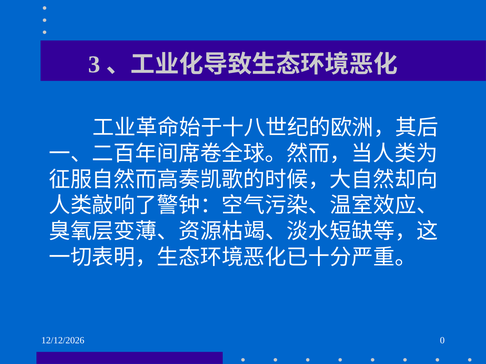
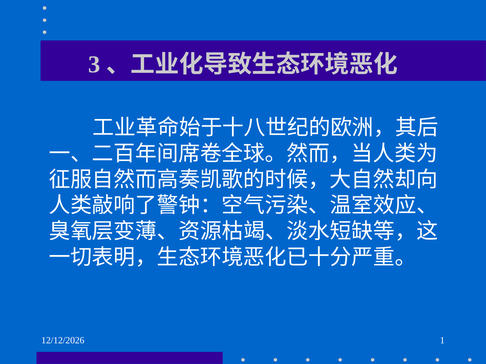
0: 0 -> 1 (442, 341)
